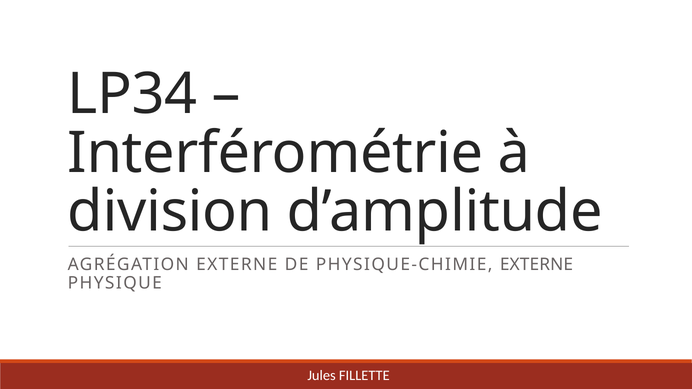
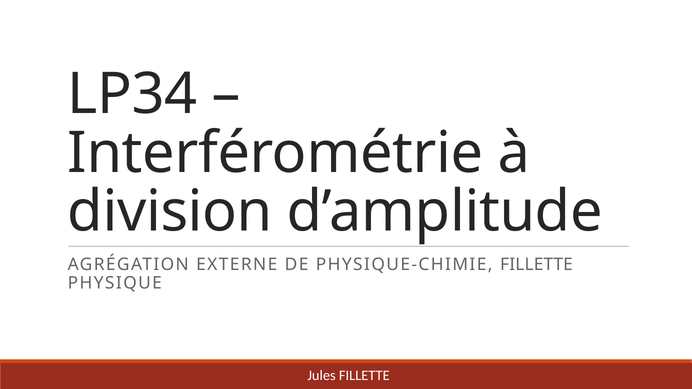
PHYSIQUE-CHIMIE EXTERNE: EXTERNE -> FILLETTE (536, 265)
